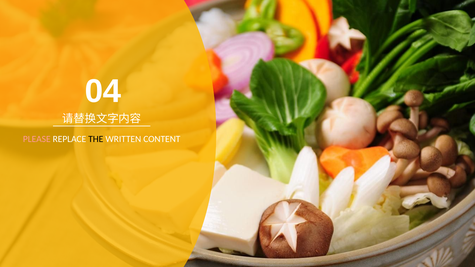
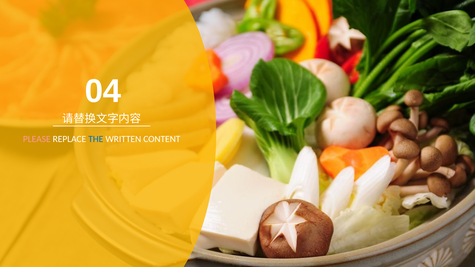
THE colour: black -> blue (96, 139)
